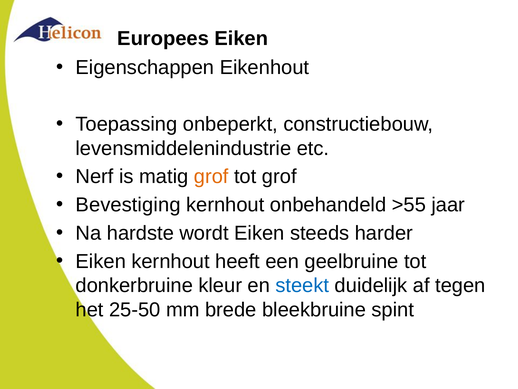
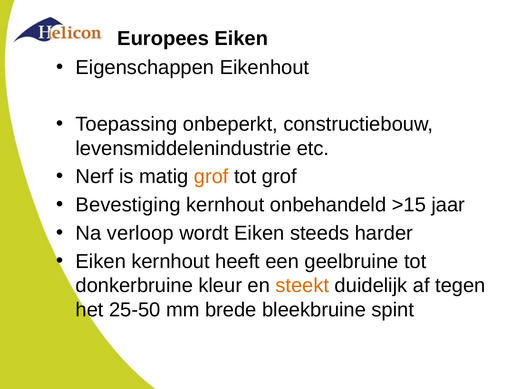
>55: >55 -> >15 (409, 205)
hardste: hardste -> verloop (140, 233)
steekt colour: blue -> orange (302, 285)
